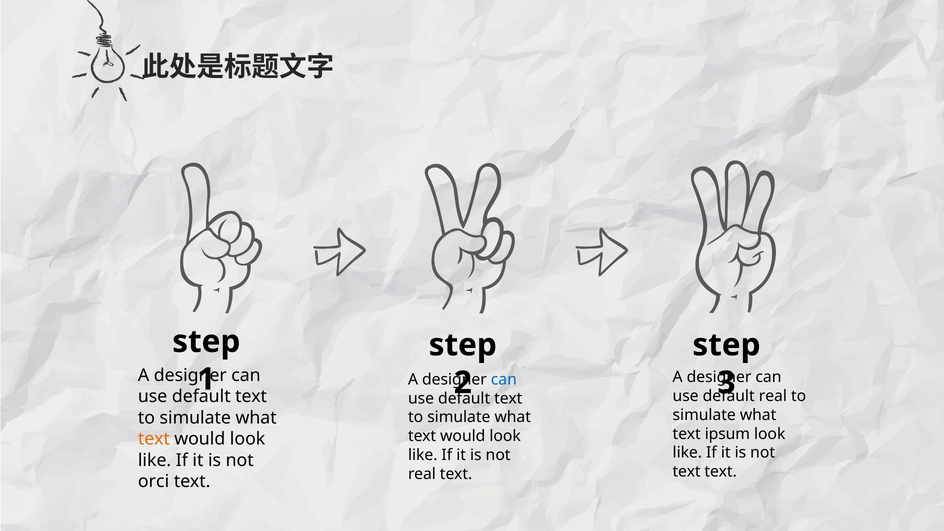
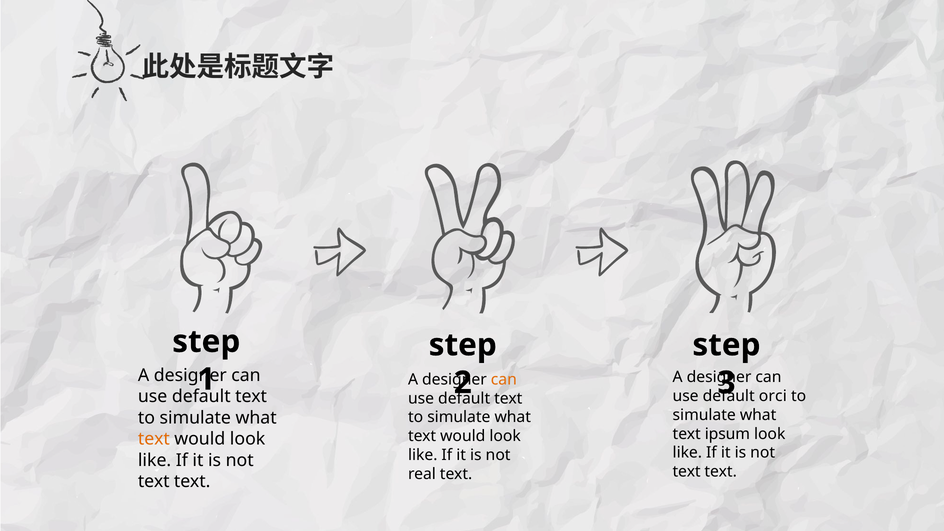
can colour: blue -> orange (504, 380)
real: real -> orci (773, 396)
orci: orci -> text (154, 481)
